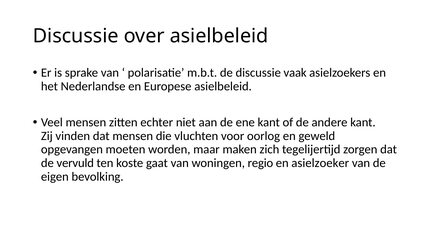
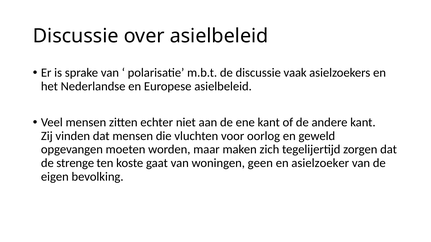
vervuld: vervuld -> strenge (75, 163)
regio: regio -> geen (260, 163)
